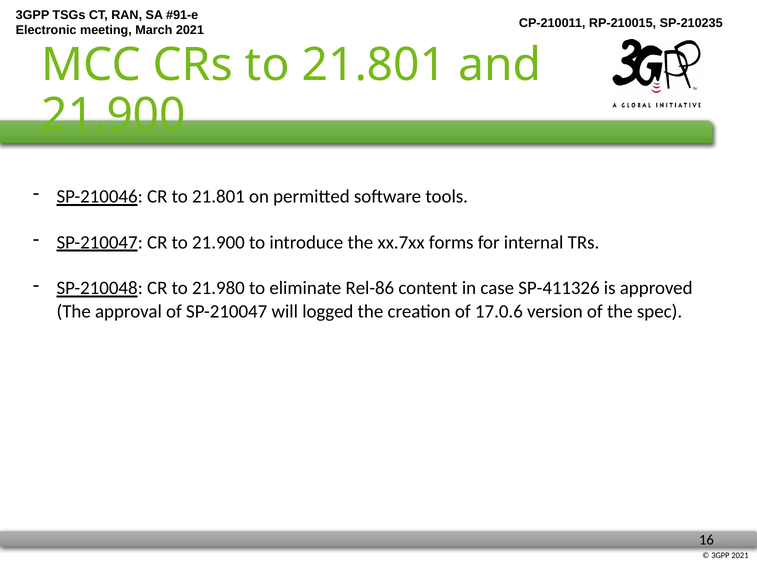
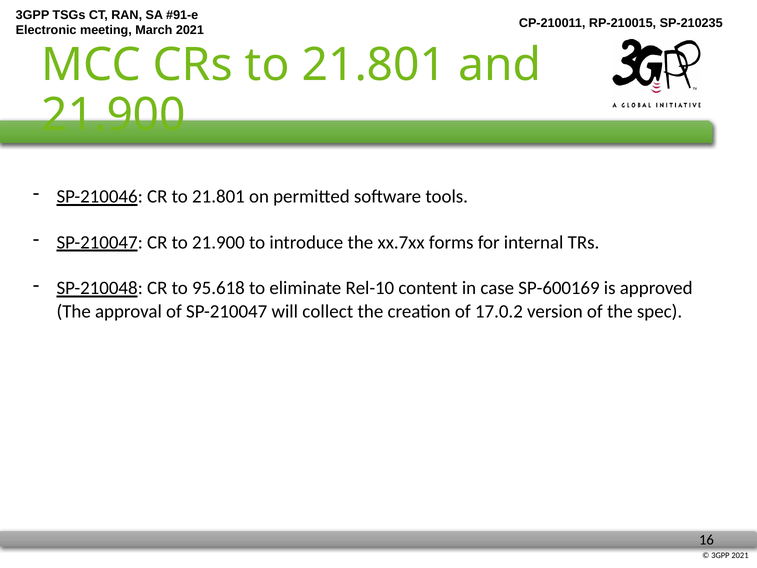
21.980: 21.980 -> 95.618 (218, 288)
Rel-86: Rel-86 -> Rel-10 (370, 288)
SP-411326: SP-411326 -> SP-600169 (559, 288)
logged: logged -> collect (328, 311)
17.0.6: 17.0.6 -> 17.0.2 (499, 311)
